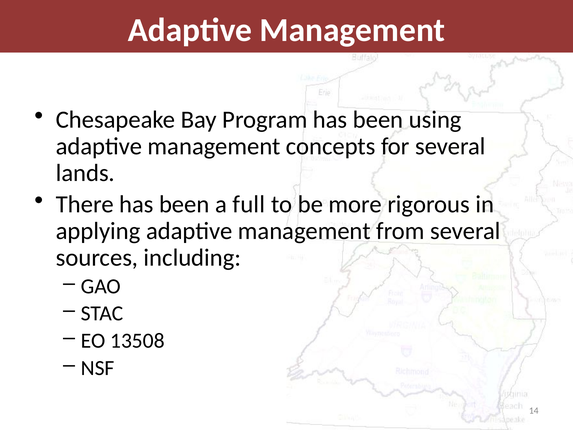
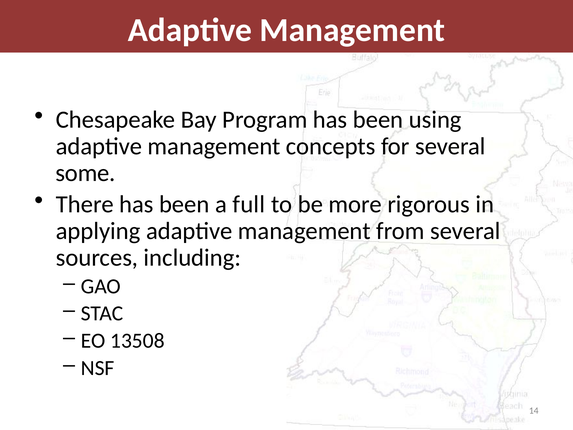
lands: lands -> some (85, 173)
